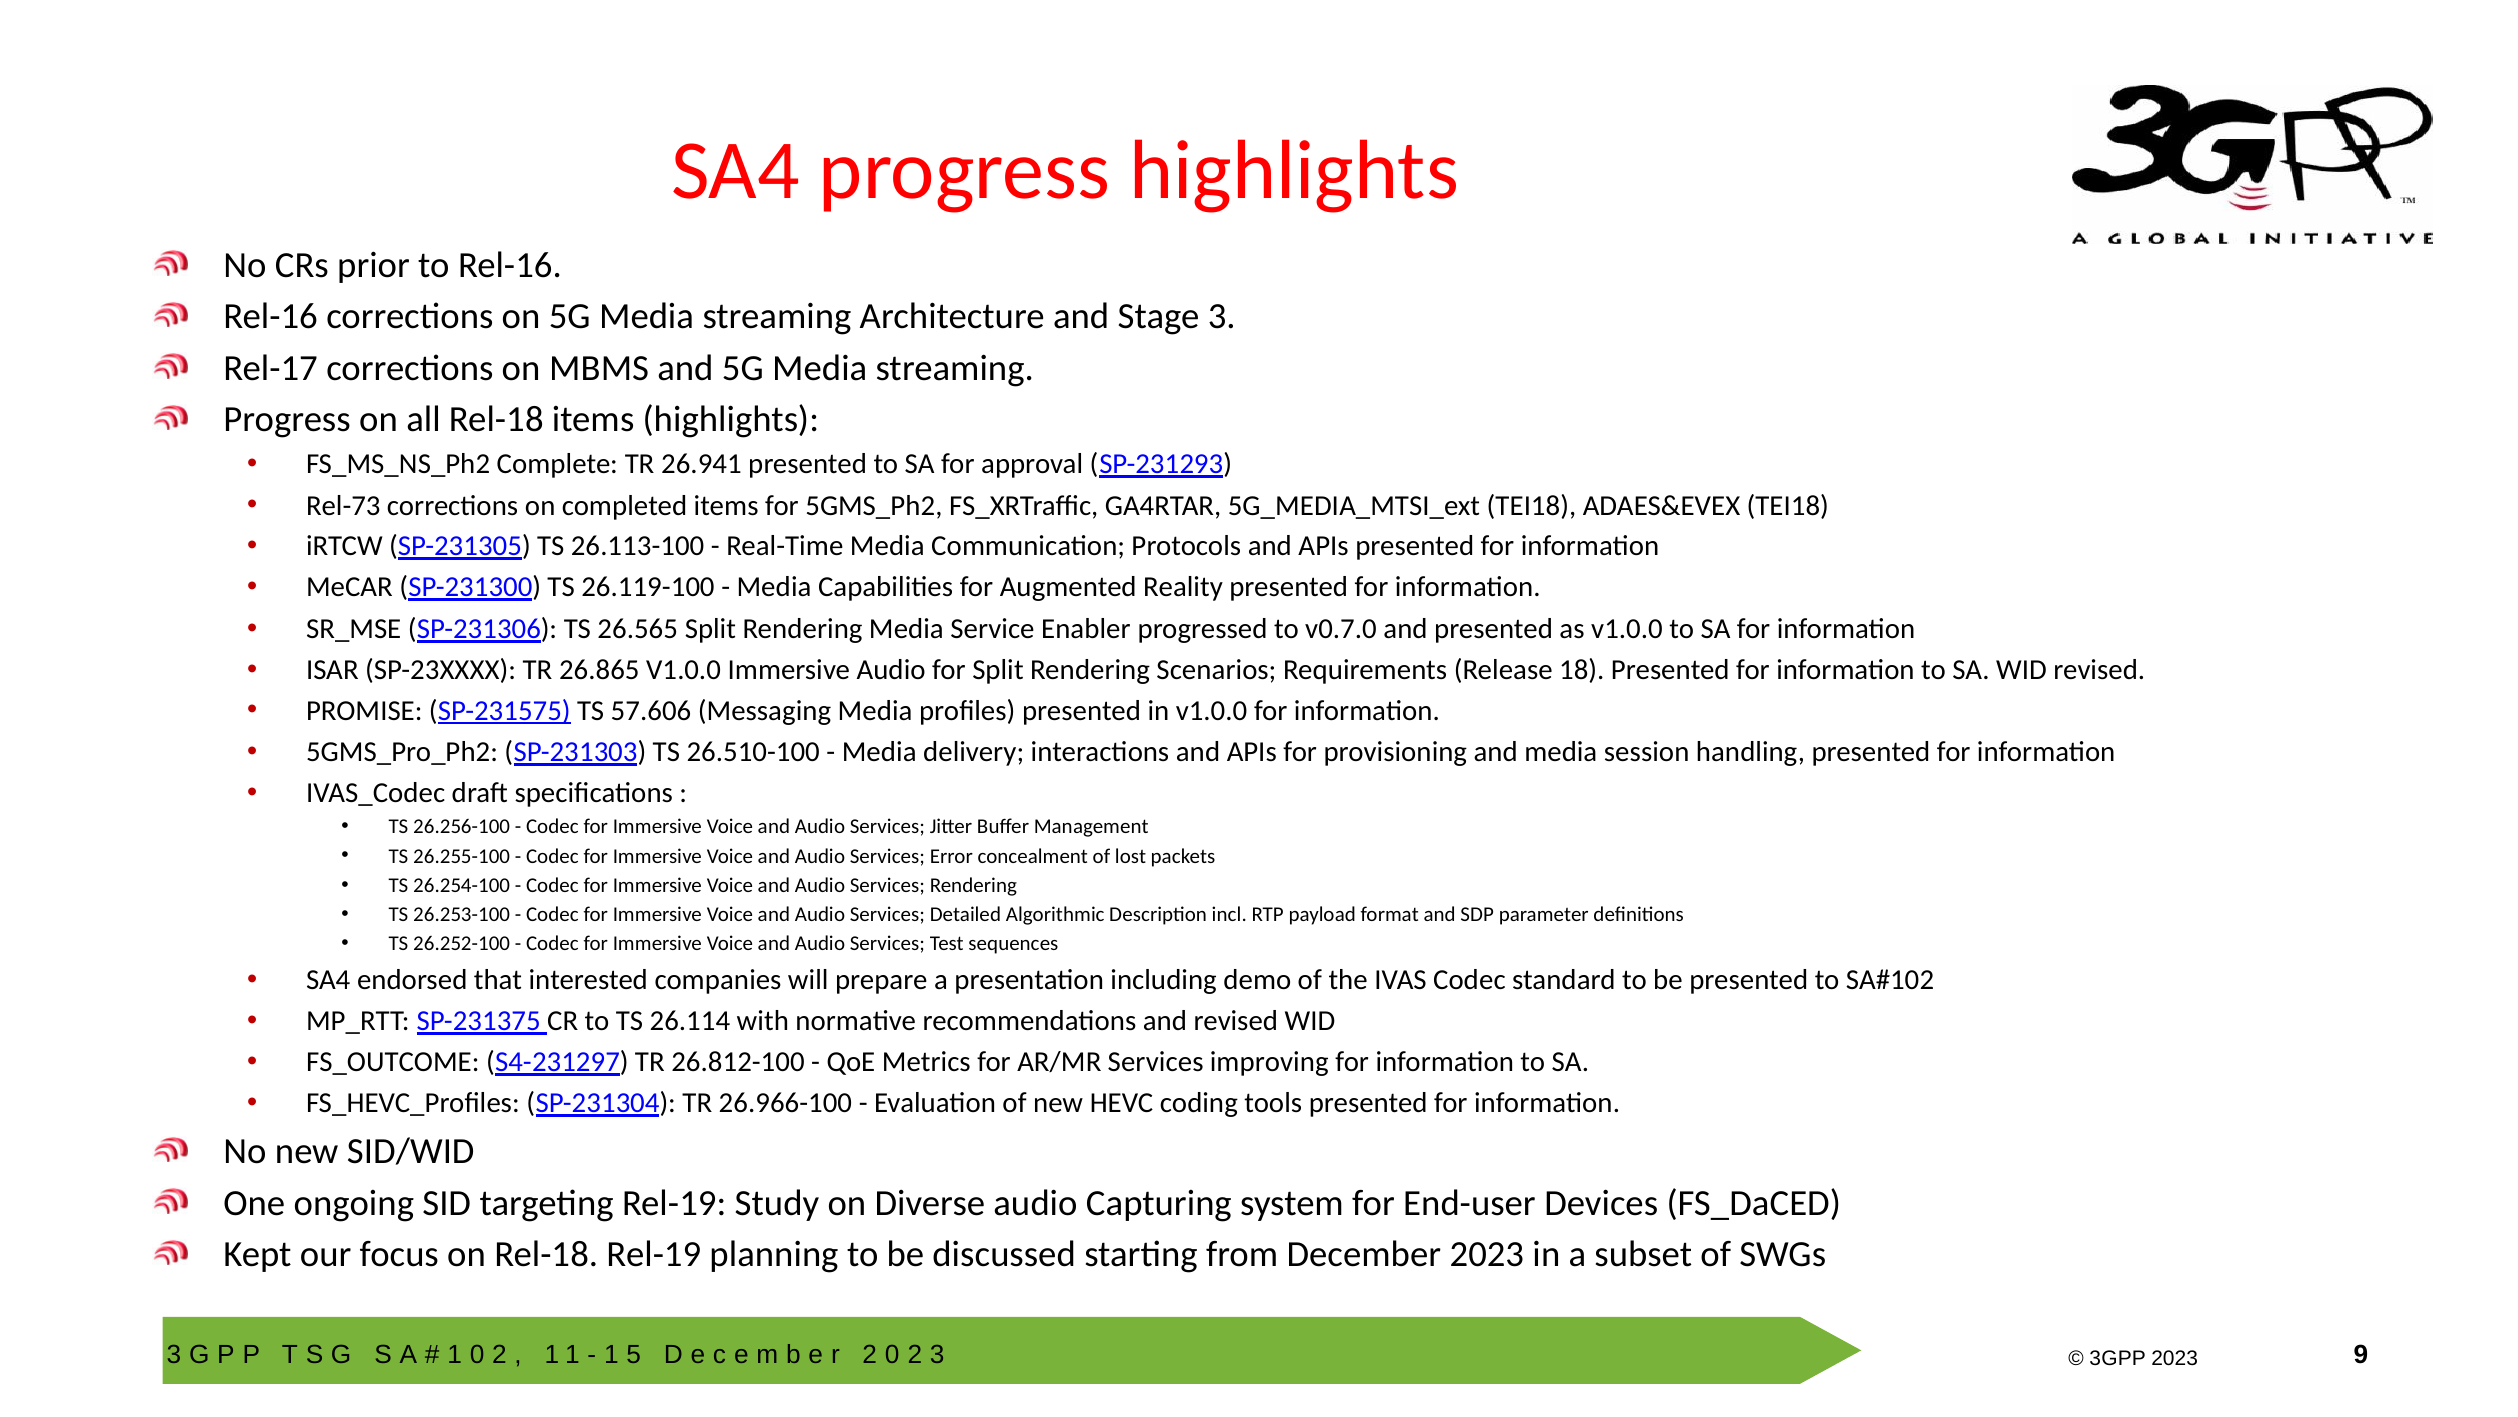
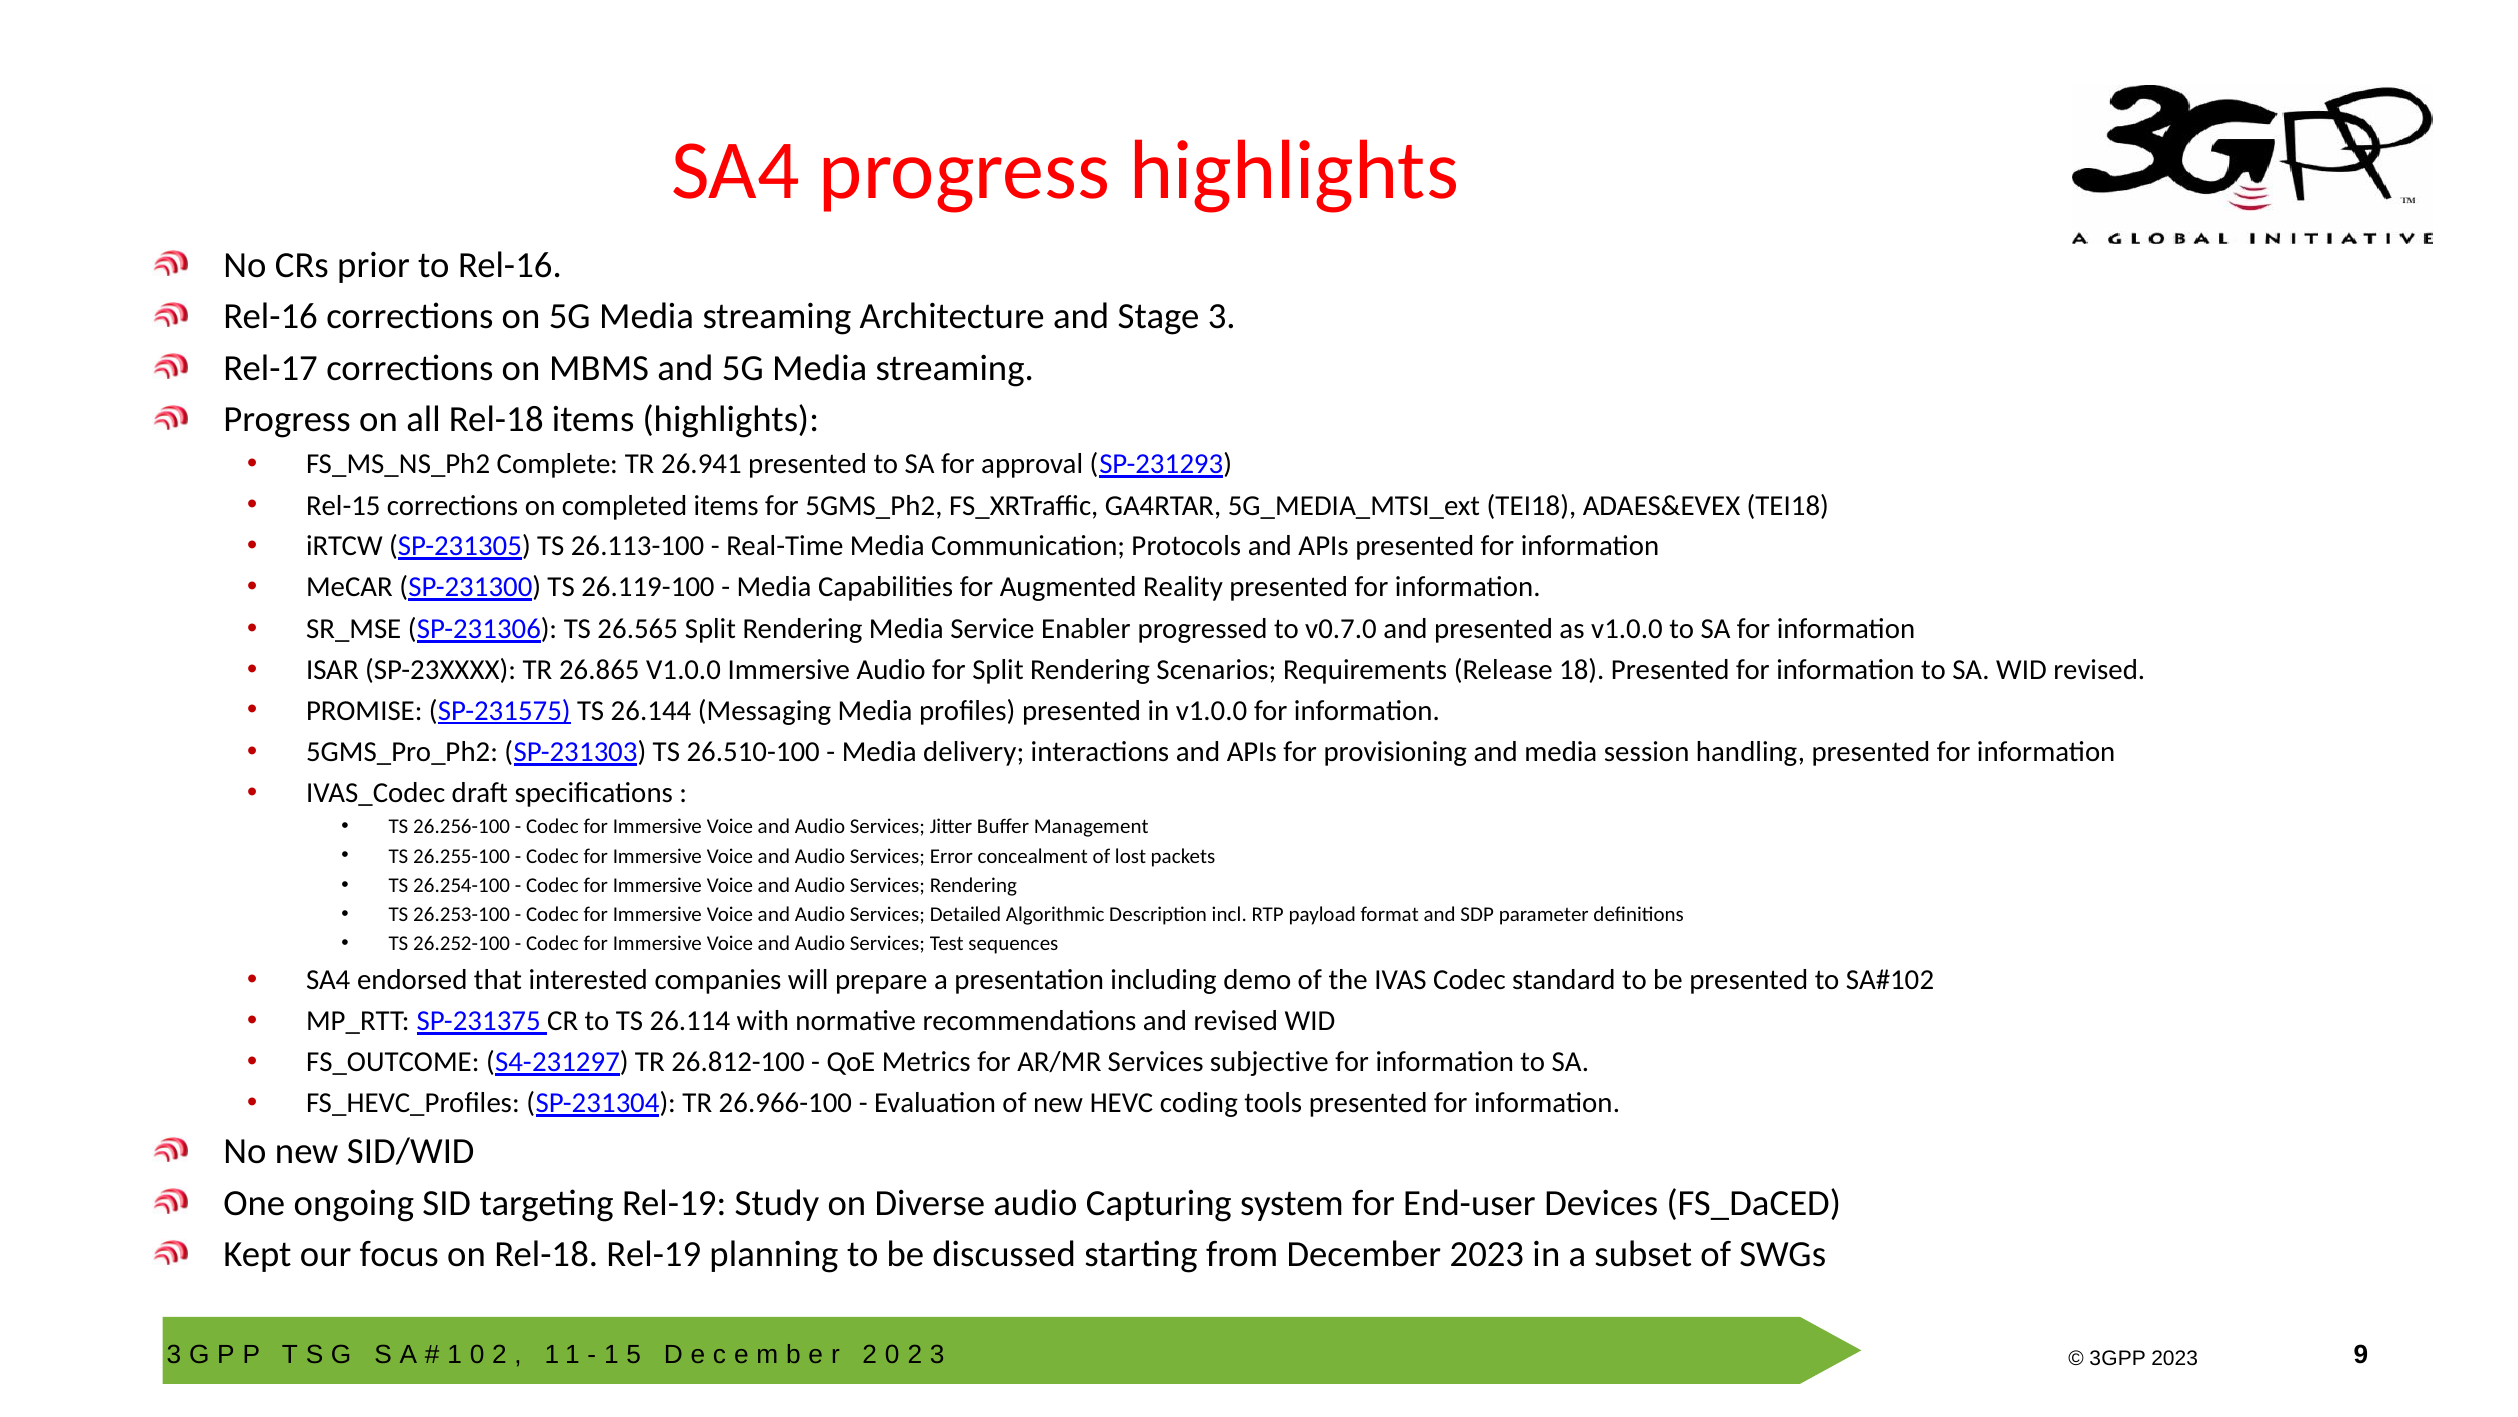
Rel-73: Rel-73 -> Rel-15 (343, 505)
57.606: 57.606 -> 26.144 (651, 710)
improving: improving -> subjective (1269, 1062)
